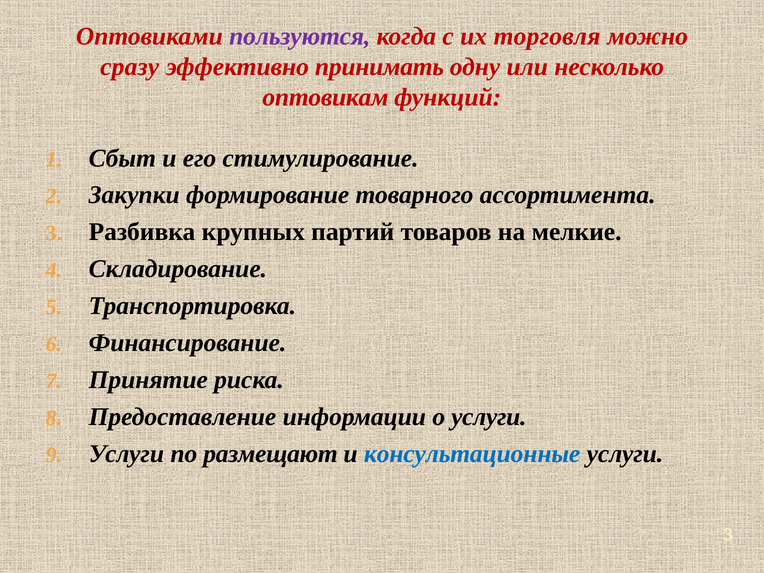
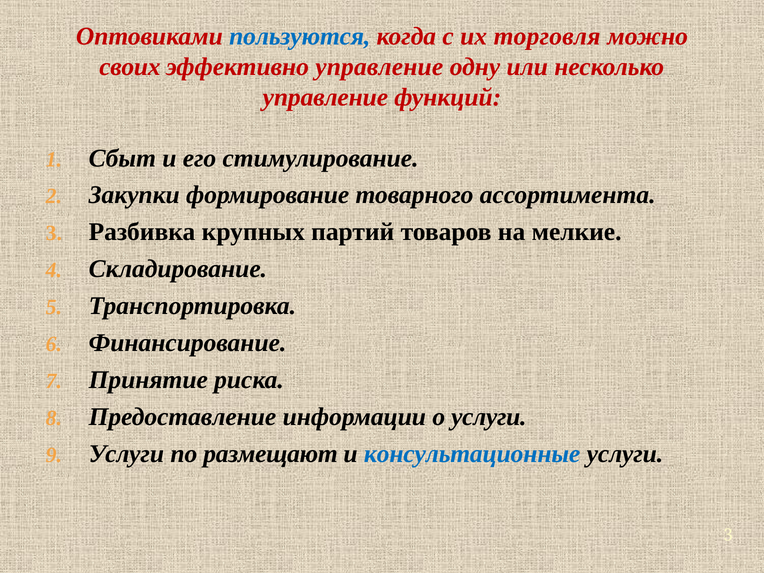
пользуются colour: purple -> blue (300, 36)
сразу: сразу -> своих (130, 67)
эффективно принимать: принимать -> управление (379, 67)
оптовикам: оптовикам -> управление (325, 97)
